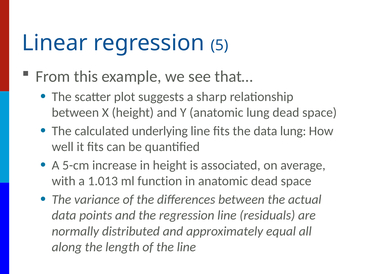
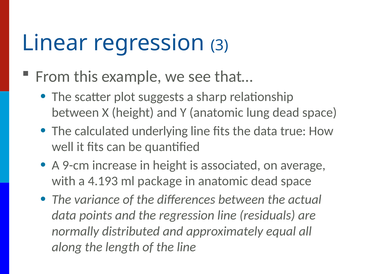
5: 5 -> 3 (219, 45)
data lung: lung -> true (293, 131)
5-cm: 5-cm -> 9-cm (76, 166)
1.013: 1.013 -> 4.193 (103, 181)
function: function -> package (160, 181)
